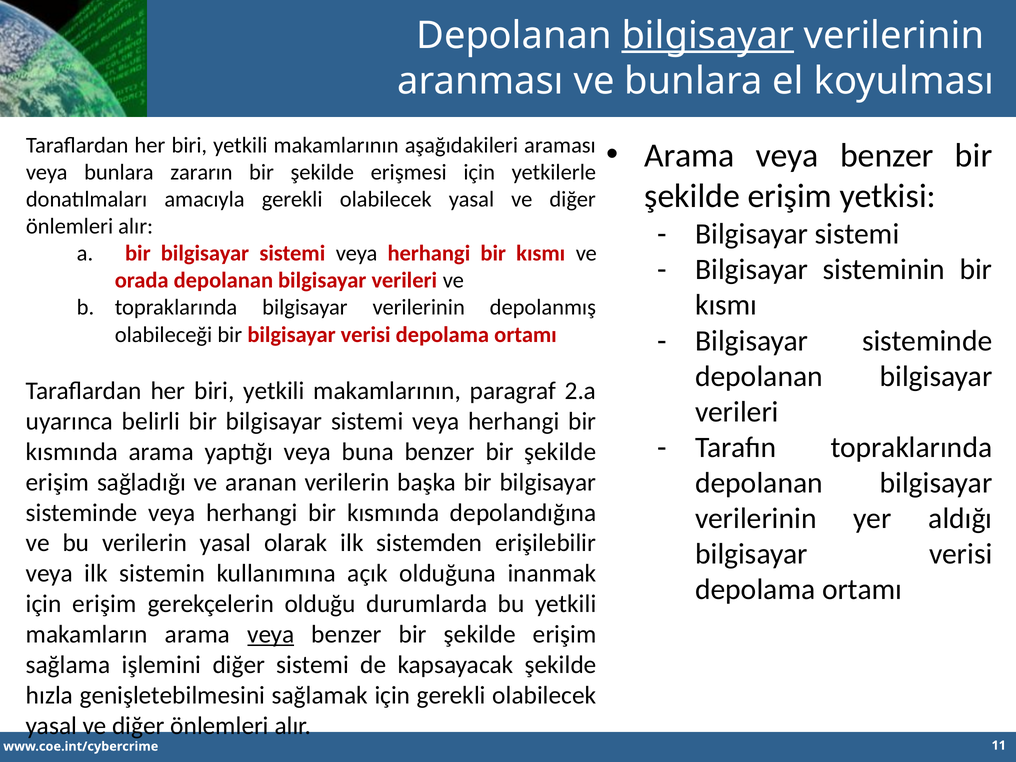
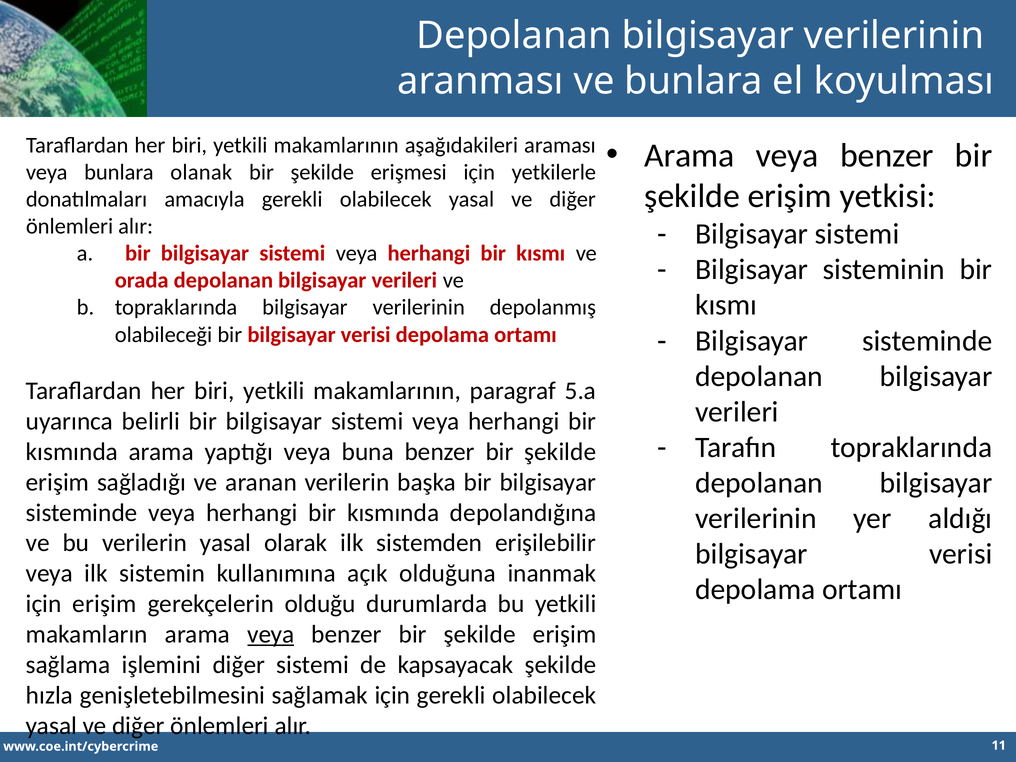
bilgisayar underline: present -> none (708, 35)
zararın: zararın -> olanak (201, 172)
2.a: 2.a -> 5.a (580, 391)
